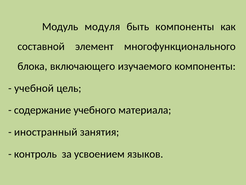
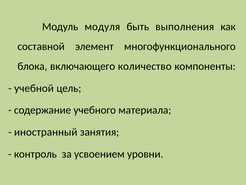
быть компоненты: компоненты -> выполнения (185, 27)
изучаемого: изучаемого -> количество (145, 66)
языков: языков -> уровни (145, 154)
